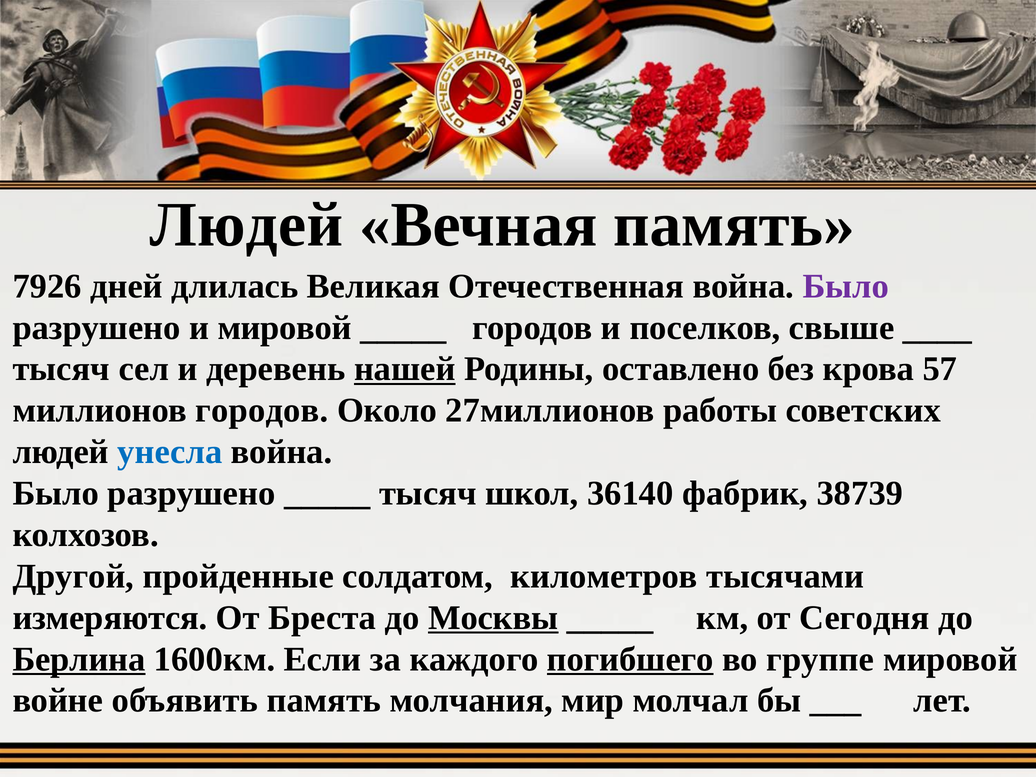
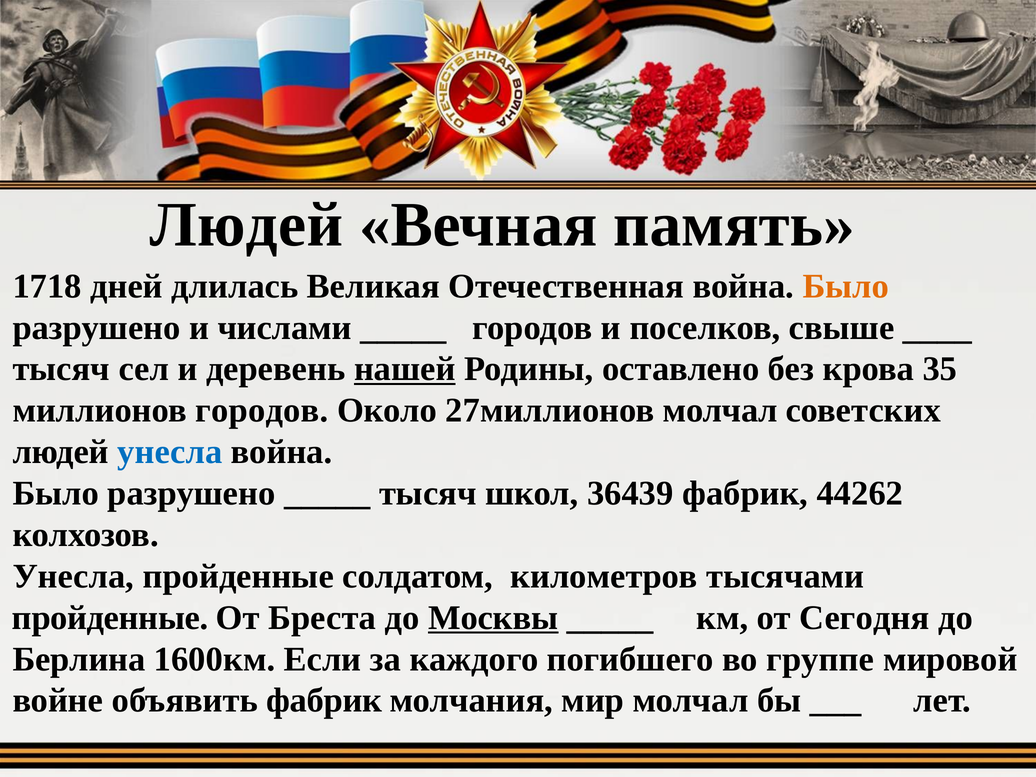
7926: 7926 -> 1718 (47, 286)
Было colour: purple -> orange (846, 286)
и мировой: мировой -> числами (285, 328)
57: 57 -> 35 (940, 369)
27миллионов работы: работы -> молчал (720, 411)
36140: 36140 -> 36439 (630, 493)
38739: 38739 -> 44262 (860, 493)
Другой: Другой -> Унесла (73, 576)
измеряются: измеряются -> пройденные (110, 618)
Берлина underline: present -> none (79, 659)
погибшего underline: present -> none (630, 659)
объявить память: память -> фабрик (324, 701)
